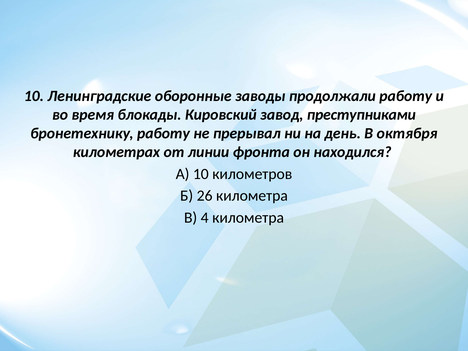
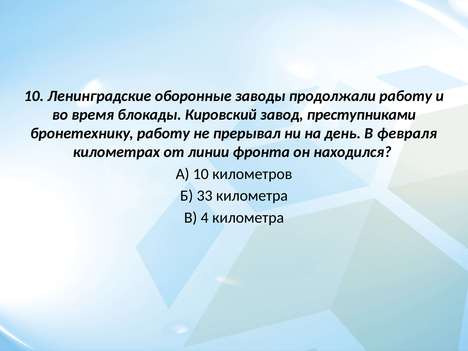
октября: октября -> февраля (407, 133)
26: 26 -> 33 (205, 196)
